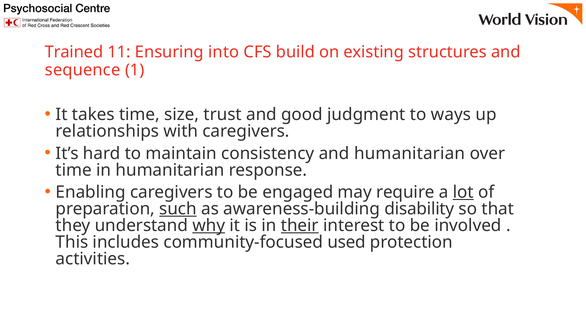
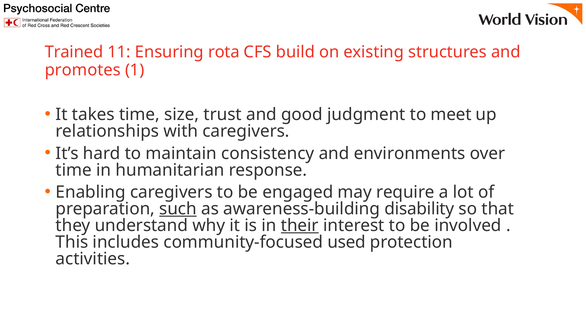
into: into -> rota (224, 52)
sequence: sequence -> promotes (83, 70)
ways: ways -> meet (451, 115)
and humanitarian: humanitarian -> environments (410, 153)
lot underline: present -> none (463, 192)
why underline: present -> none (209, 225)
